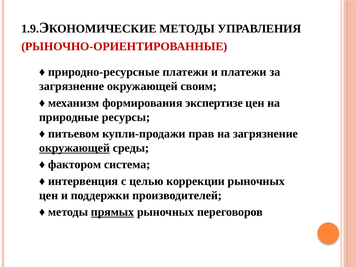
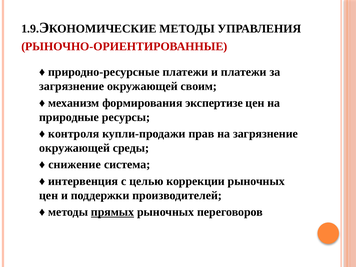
питьевом: питьевом -> контроля (74, 134)
окружающей underline: present -> none (75, 148)
фактором: фактором -> снижение (75, 165)
